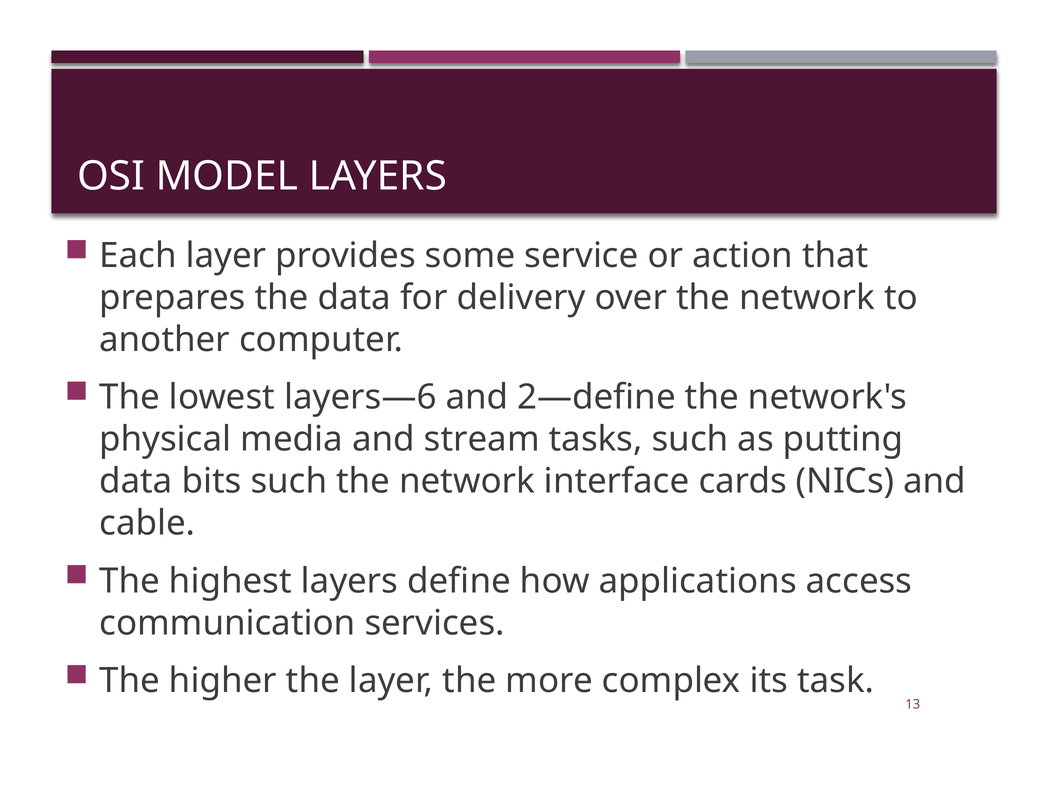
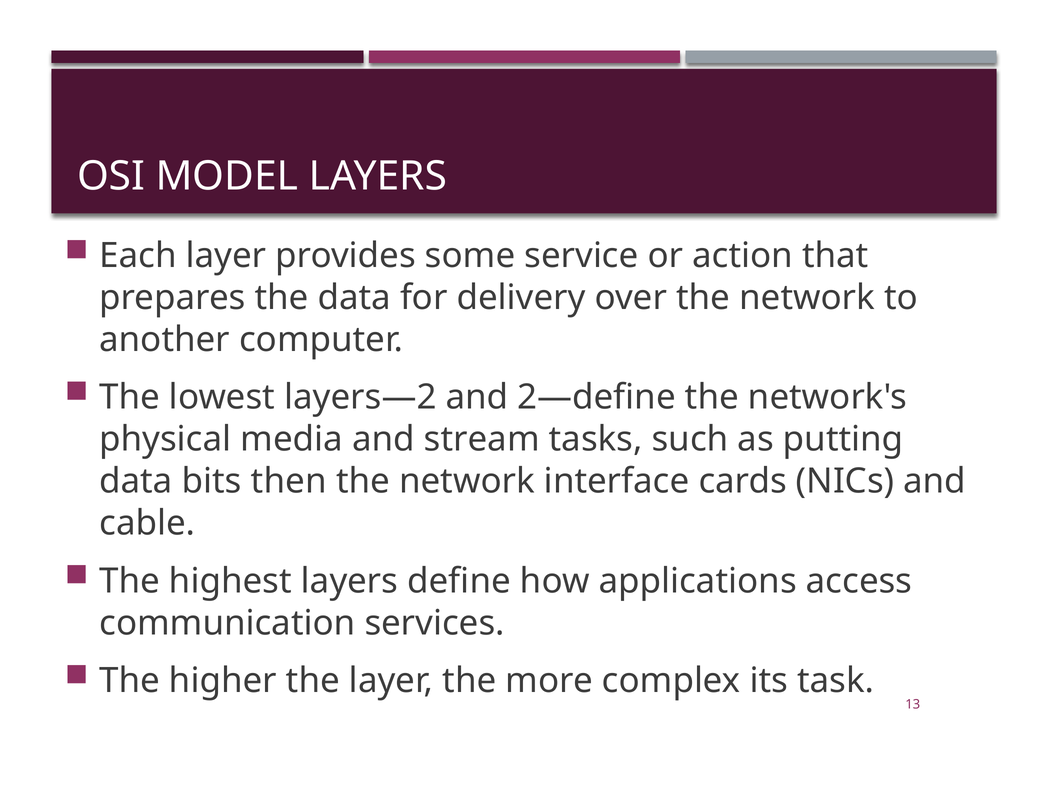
layers—6: layers—6 -> layers—2 (360, 397)
bits such: such -> then (289, 481)
